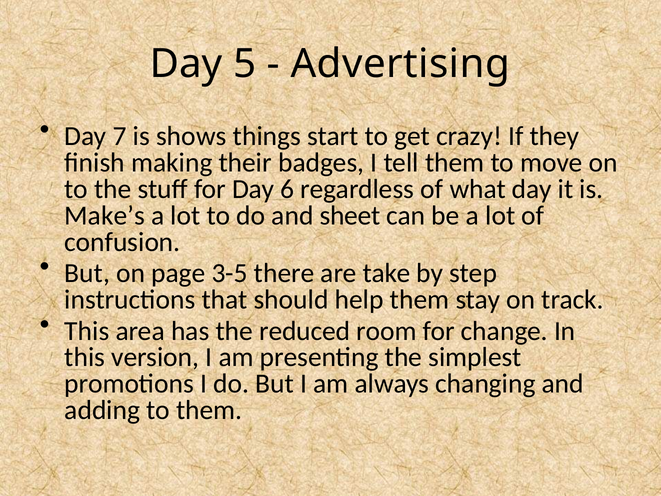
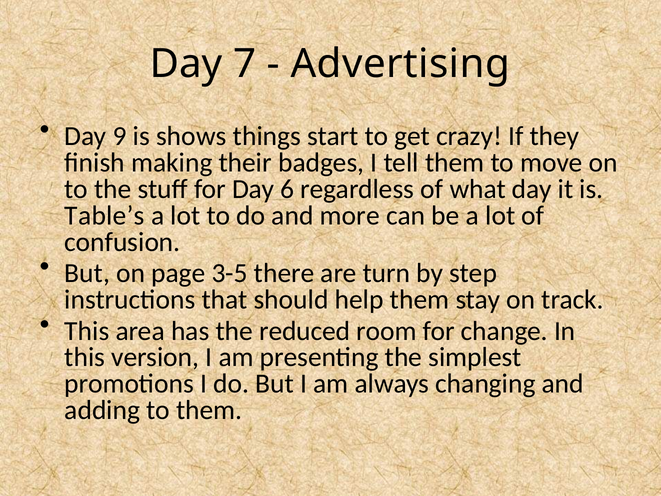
5: 5 -> 7 (245, 64)
7: 7 -> 9 (120, 136)
Make’s: Make’s -> Table’s (104, 216)
sheet: sheet -> more (350, 216)
take: take -> turn (387, 273)
